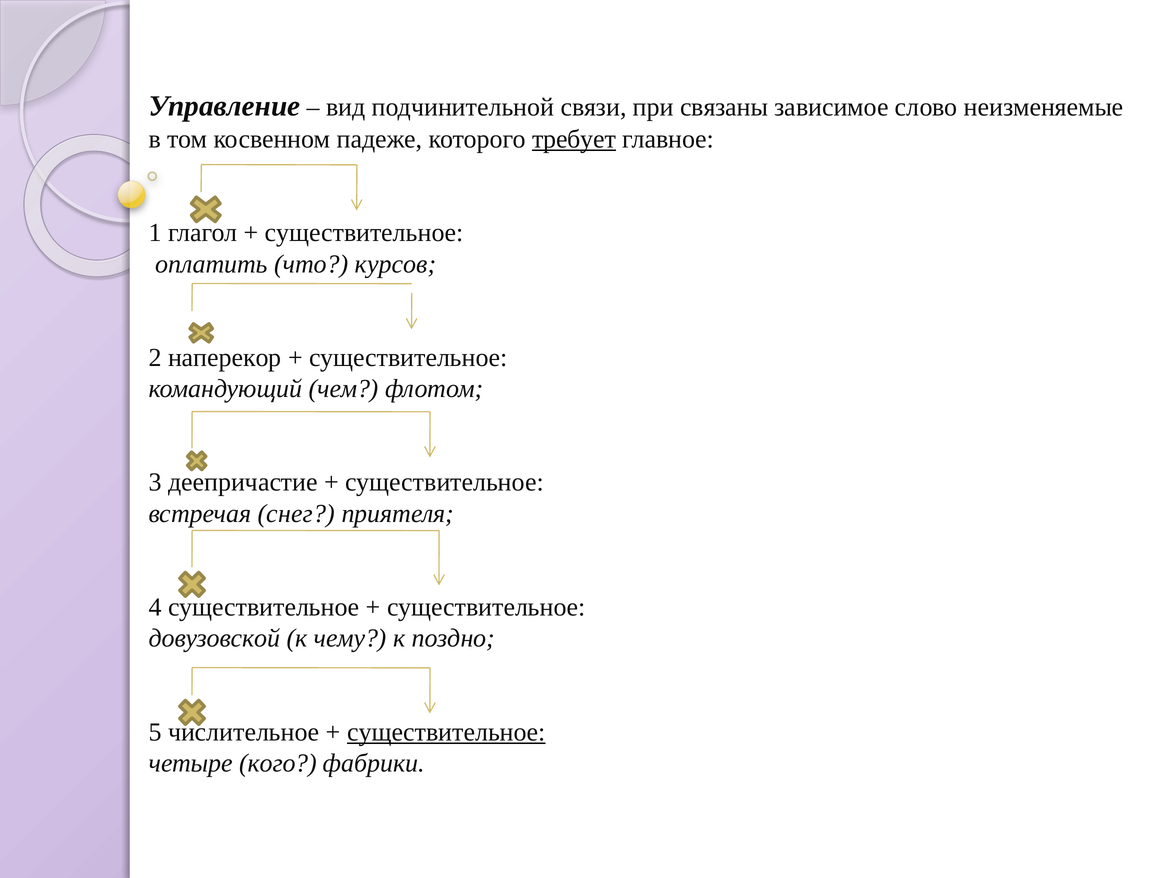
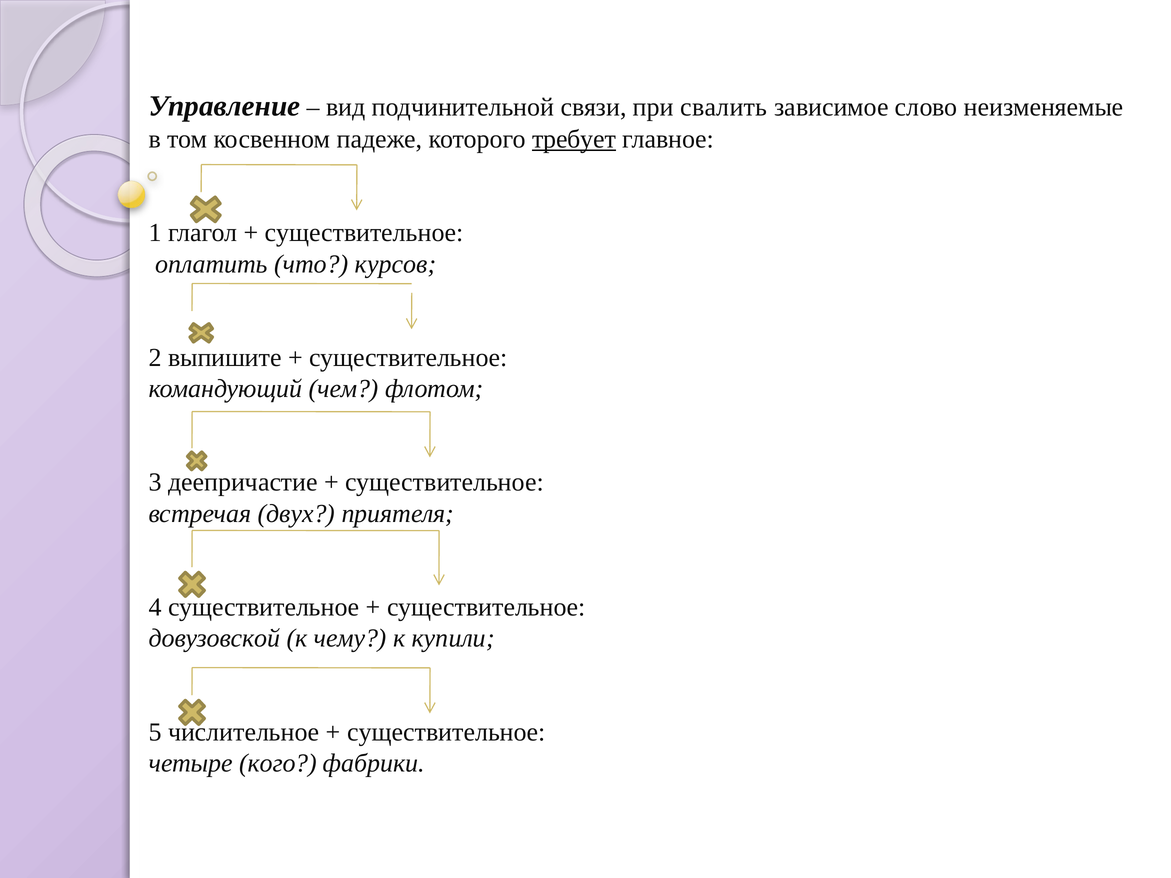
связаны: связаны -> свалить (724, 107)
наперекор: наперекор -> выпишите (225, 358)
снег: снег -> двух (296, 514)
поздно: поздно -> купили (453, 639)
существительное underline: present -> none (446, 732)
